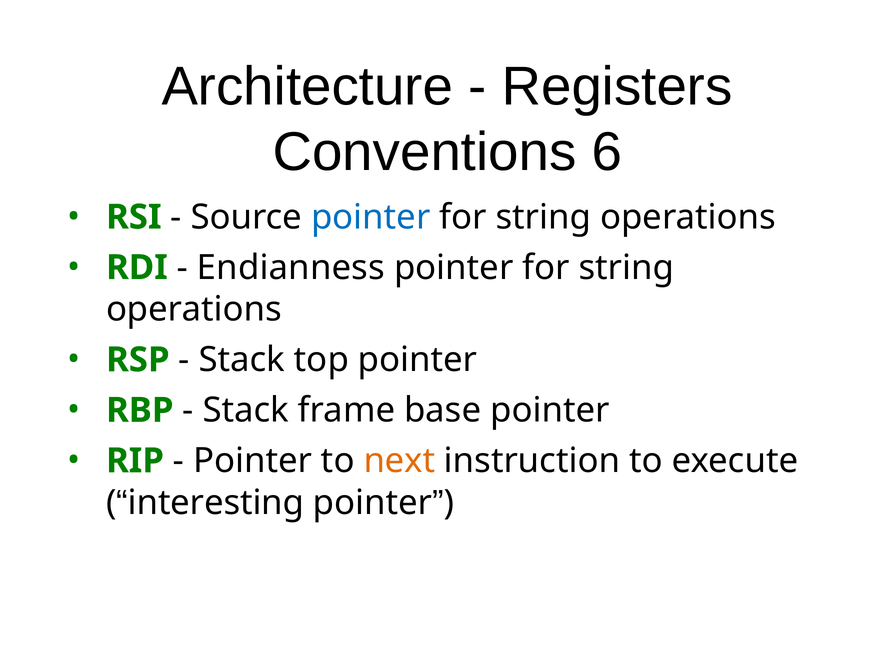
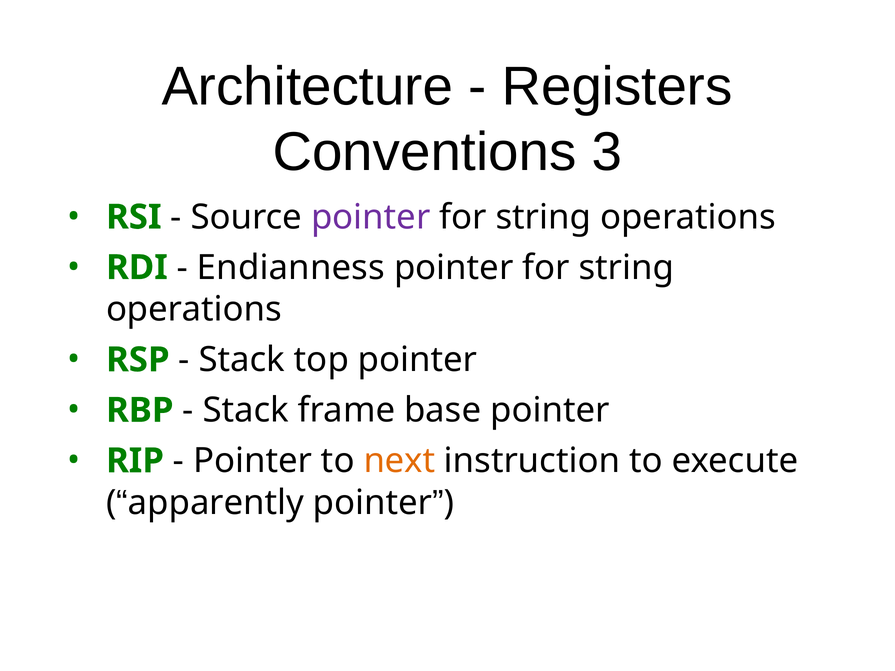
6: 6 -> 3 (607, 152)
pointer colour: blue -> purple (371, 217)
interesting: interesting -> apparently (216, 503)
